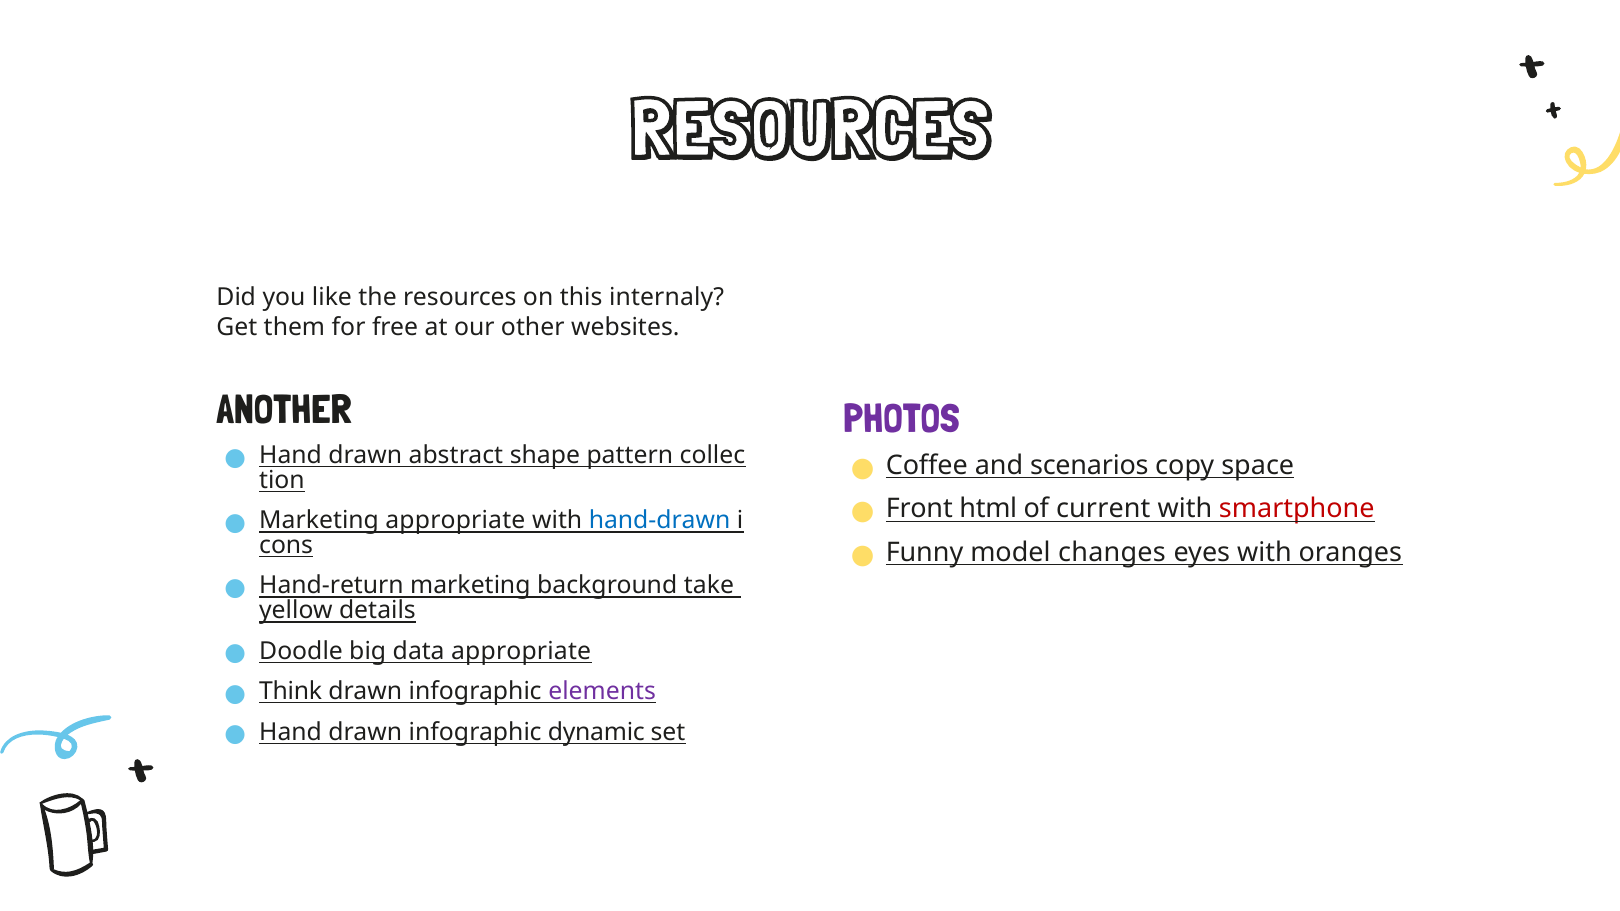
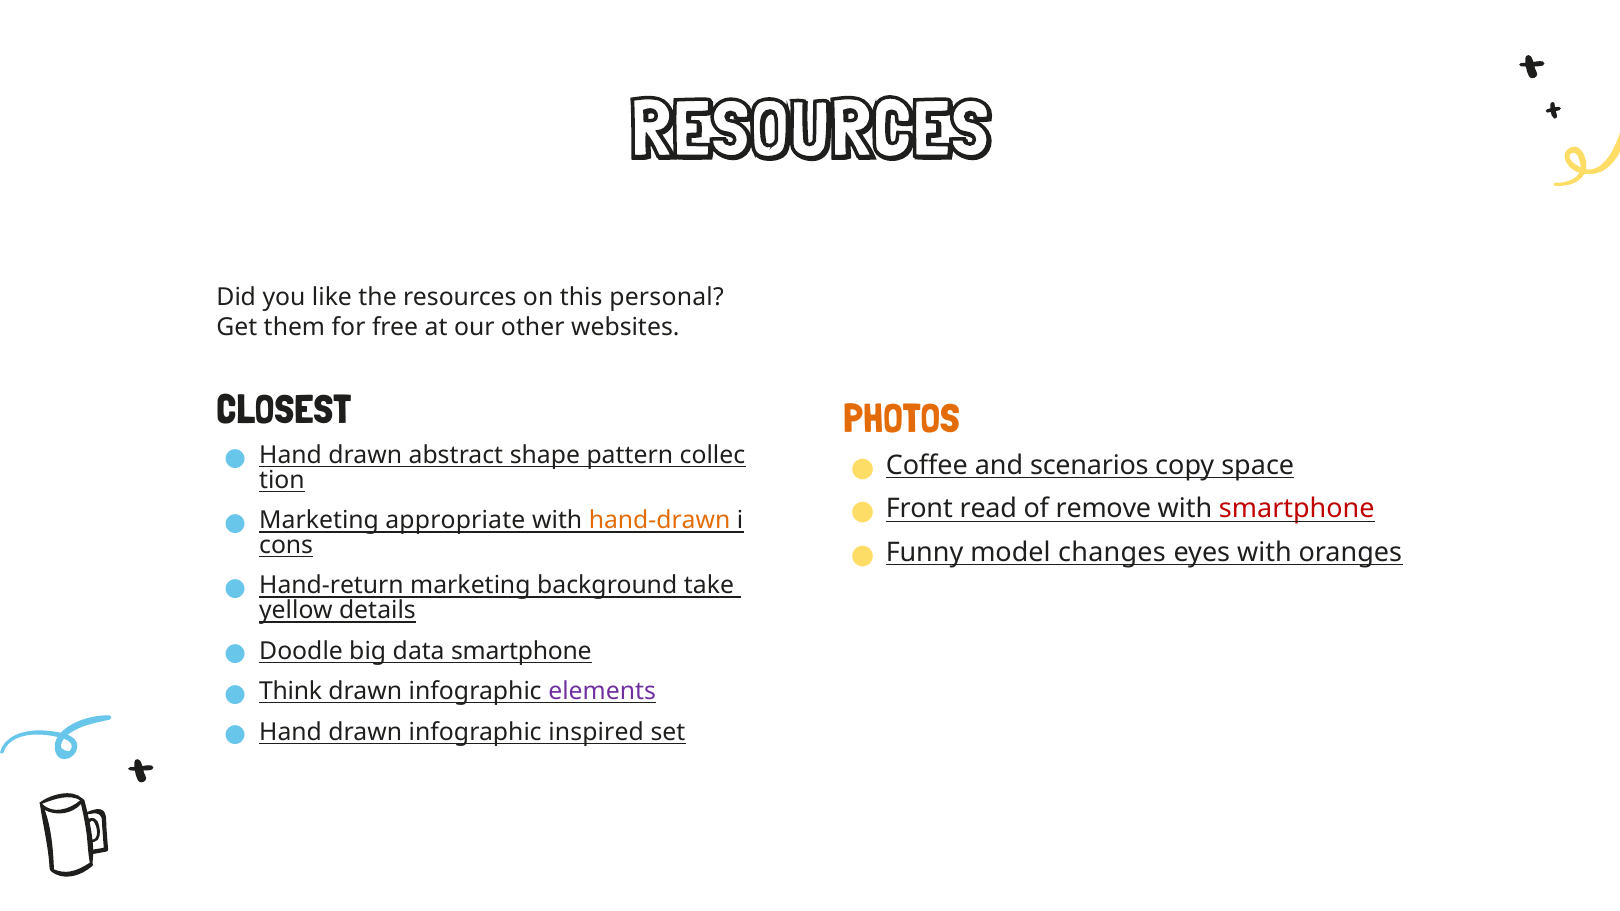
internaly: internaly -> personal (667, 297)
ANOTHER: ANOTHER -> CLOSEST (284, 411)
PHOTOS colour: purple -> orange (901, 419)
html: html -> read (988, 509)
current: current -> remove (1103, 509)
hand-drawn colour: blue -> orange (660, 521)
data appropriate: appropriate -> smartphone (521, 651)
dynamic: dynamic -> inspired (596, 732)
